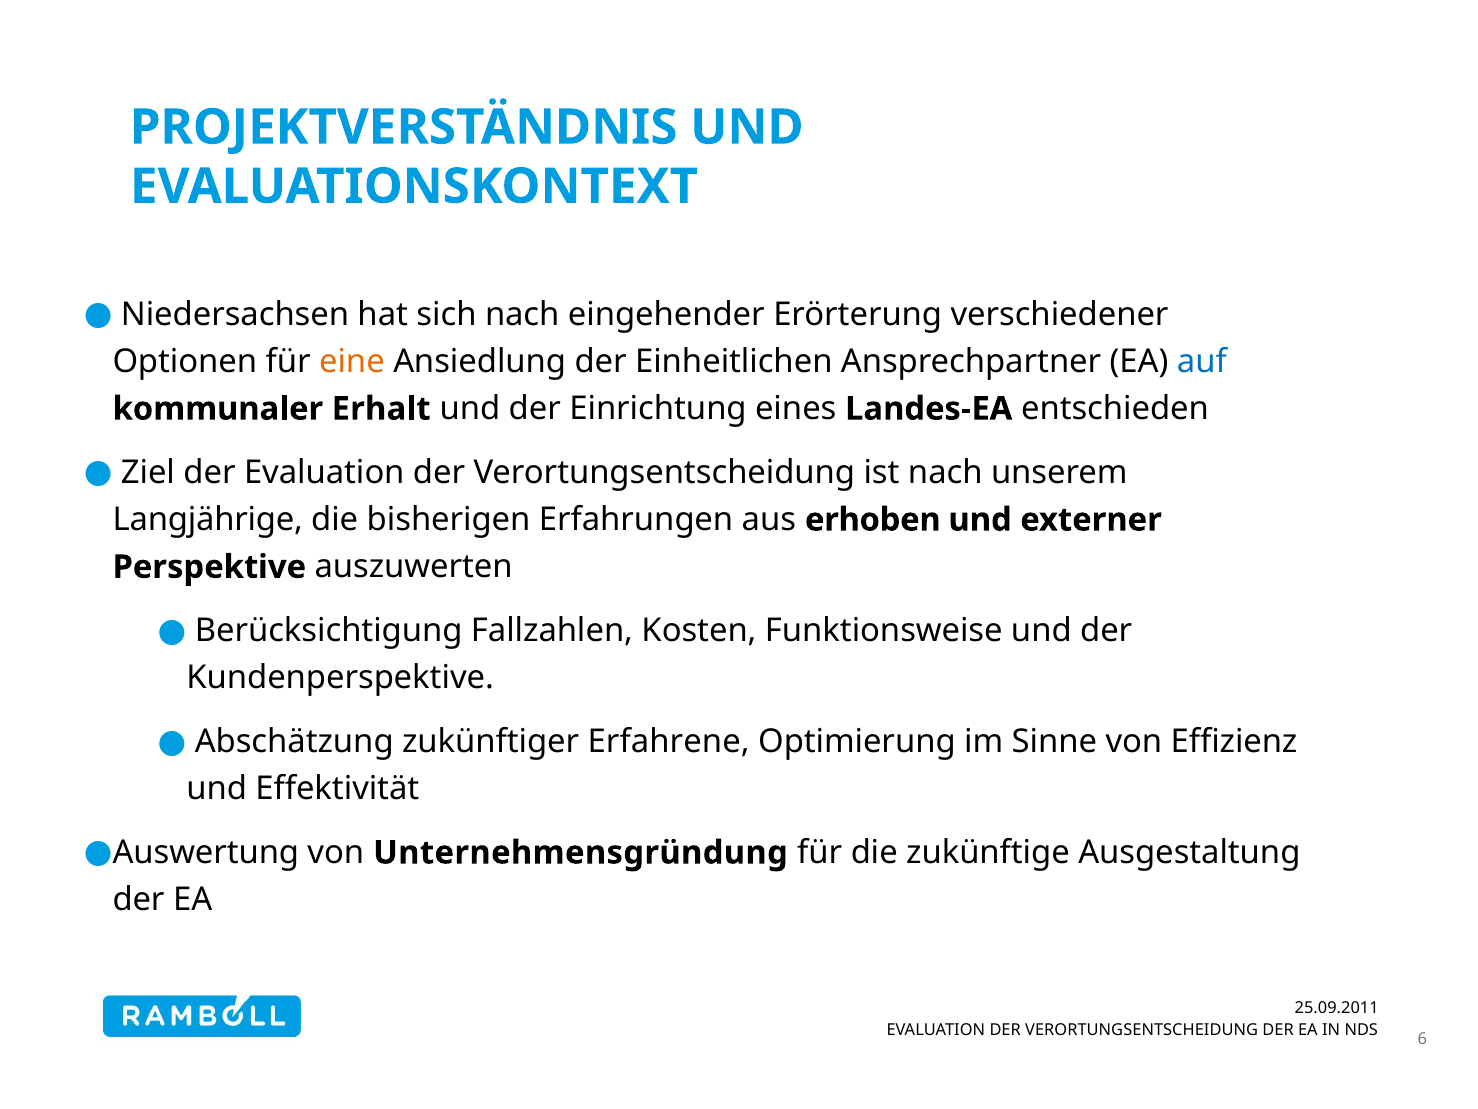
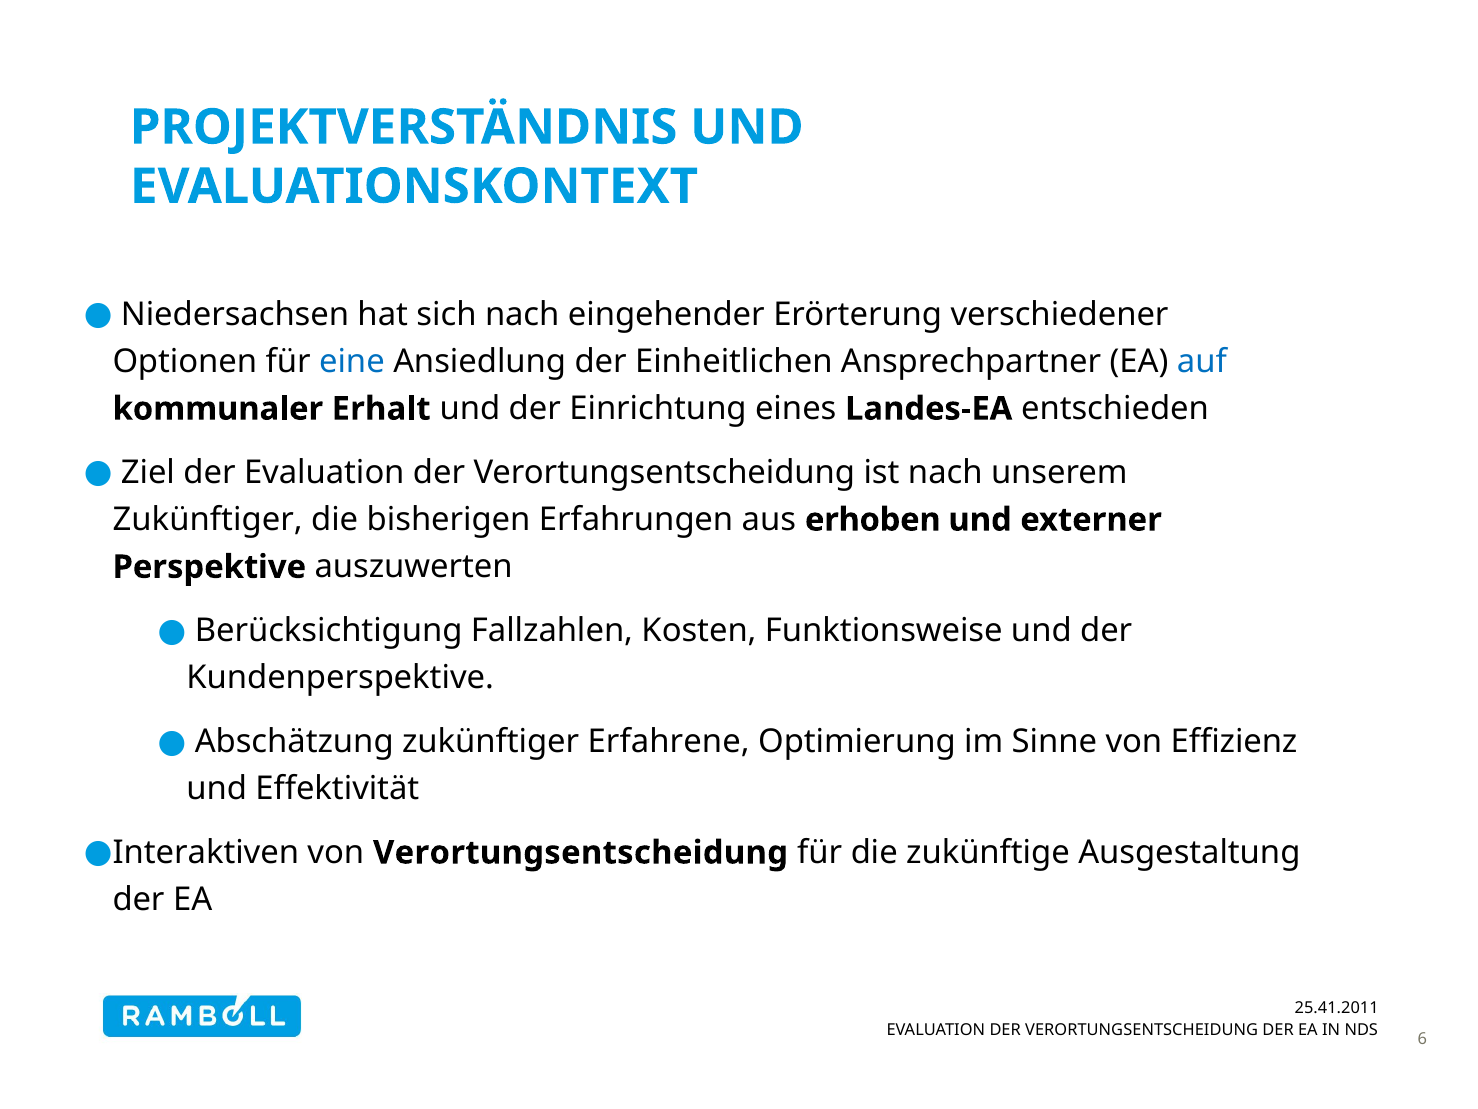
eine colour: orange -> blue (352, 361)
Langjährige: Langjährige -> Zukünftiger (208, 520)
Auswertung: Auswertung -> Interaktiven (206, 852)
von Unternehmensgründung: Unternehmensgründung -> Verortungsentscheidung (580, 852)
25.09.2011: 25.09.2011 -> 25.41.2011 (1337, 1007)
